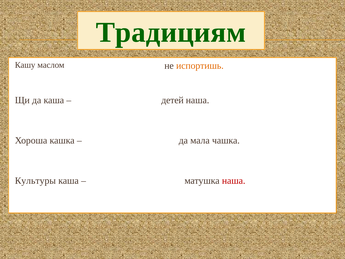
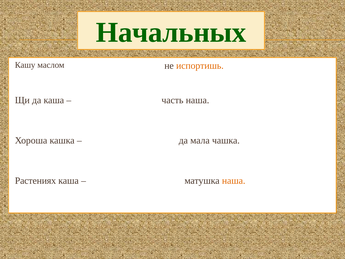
Традициям: Традициям -> Начальных (171, 32)
детей: детей -> часть (172, 100)
Культуры: Культуры -> Растениях (35, 181)
наша colour: red -> orange (234, 181)
